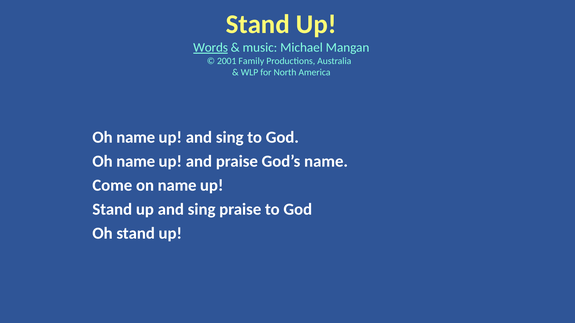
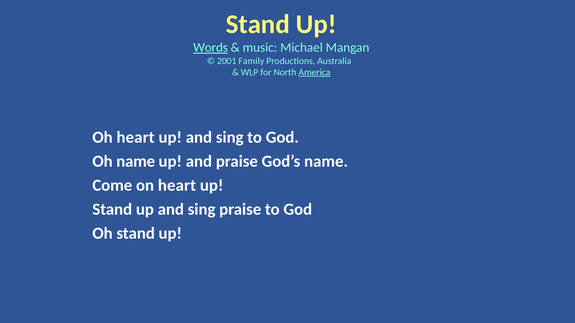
America underline: none -> present (314, 72)
name: name -> heart (136, 137)
on name: name -> heart (177, 186)
